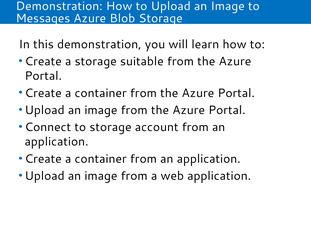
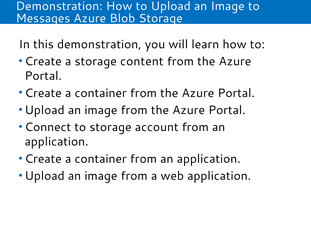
suitable: suitable -> content (142, 61)
